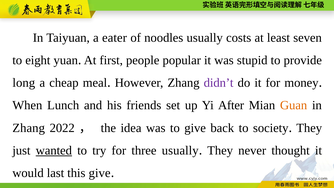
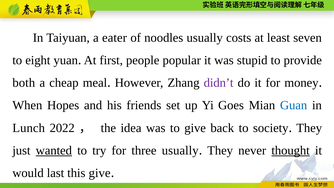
long: long -> both (24, 83)
Lunch: Lunch -> Hopes (63, 105)
After: After -> Goes (231, 105)
Guan colour: orange -> blue (294, 105)
Zhang: Zhang -> Lunch (29, 128)
thought underline: none -> present (291, 150)
